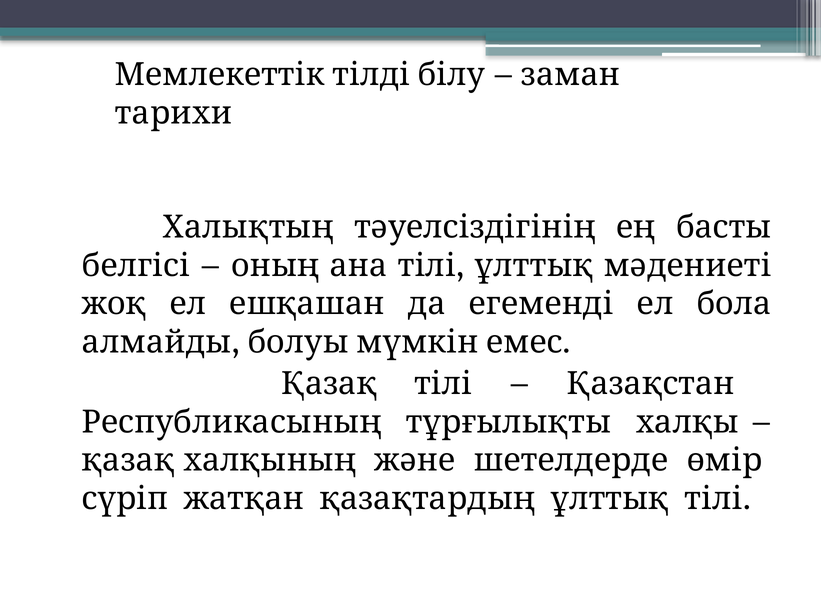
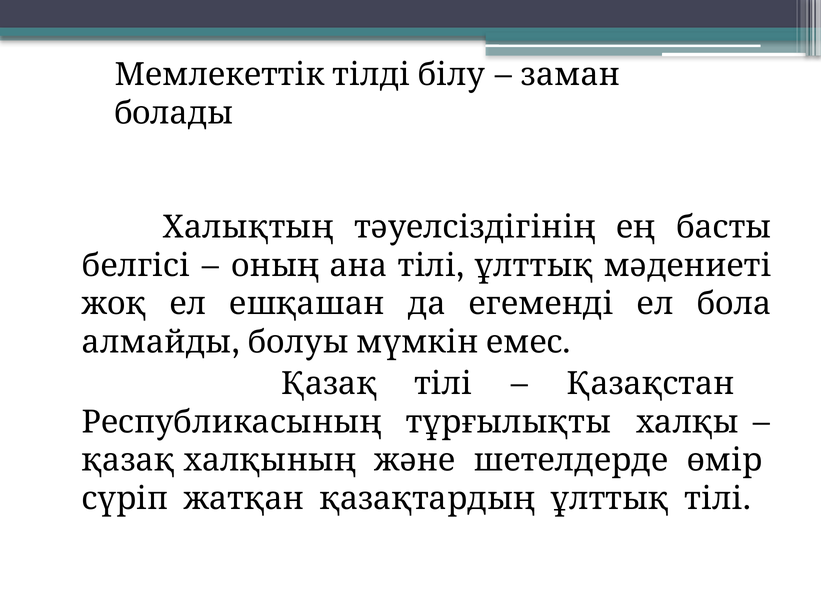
тарихи: тарихи -> болады (174, 113)
